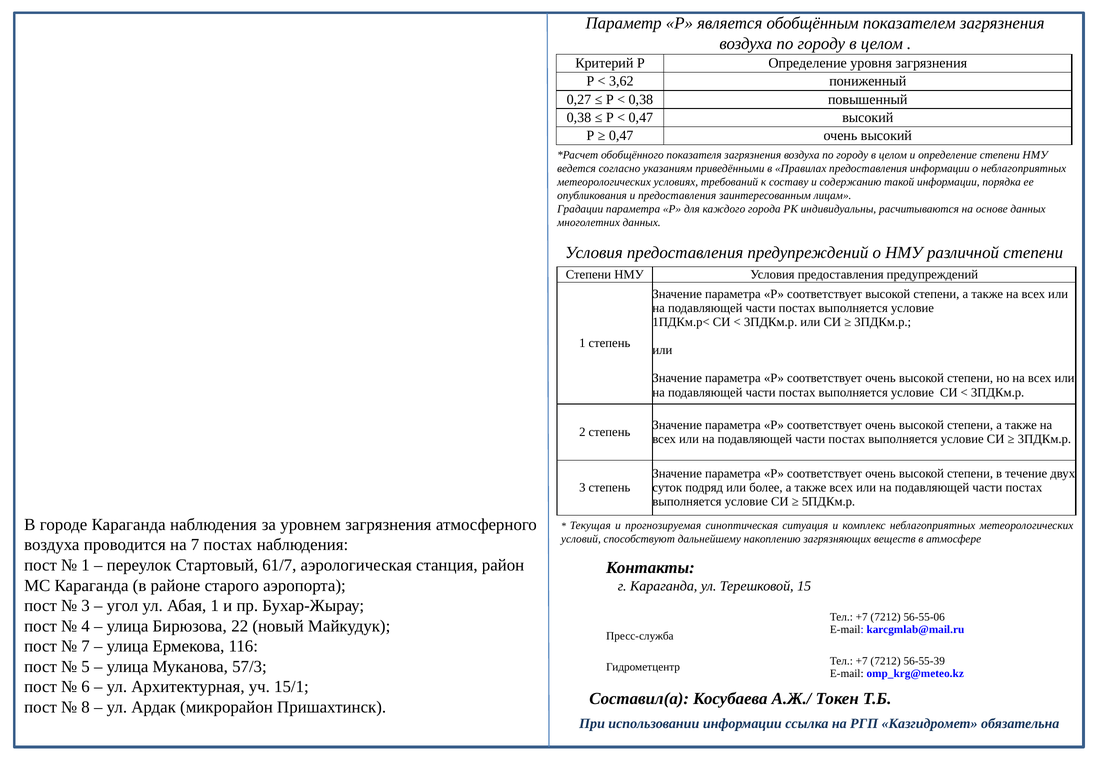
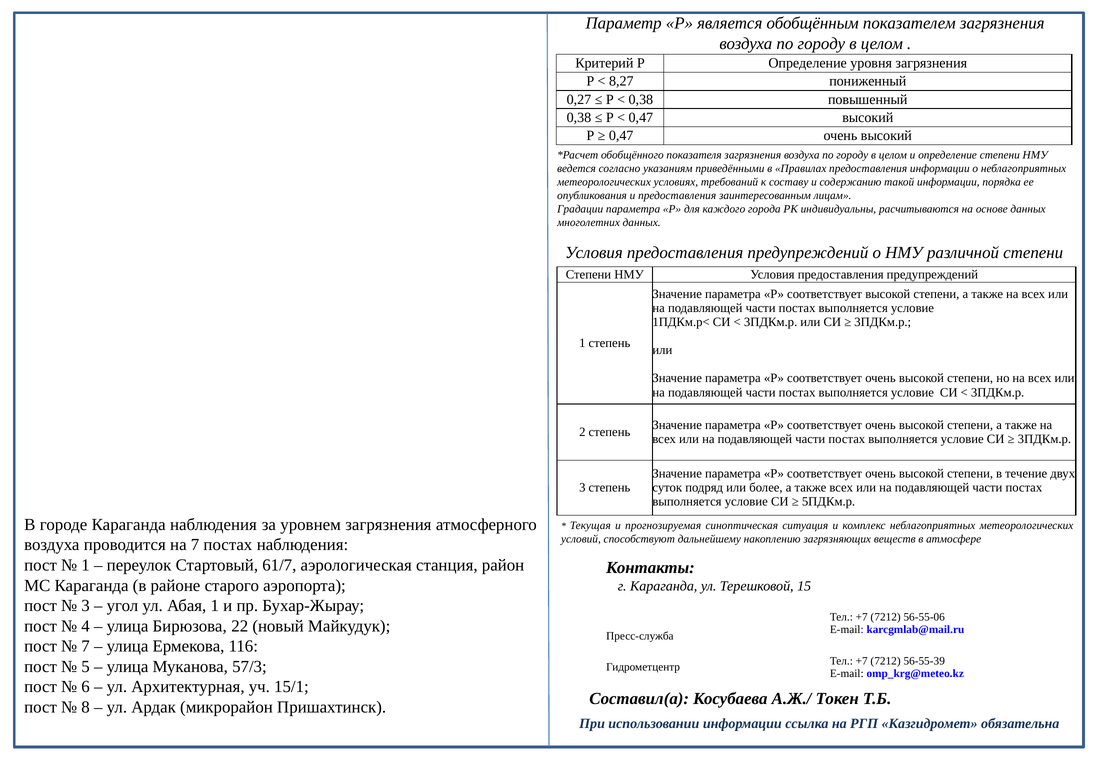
3,62: 3,62 -> 8,27 (621, 81)
